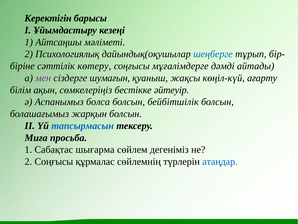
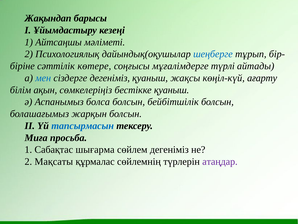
Керектігін: Керектігін -> Жақындап (48, 18)
көтеру: көтеру -> көтере (94, 66)
дәмді: дәмді -> түрлі (223, 66)
мен colour: purple -> blue (43, 78)
сіздерге шумағын: шумағын -> дегеніміз (110, 78)
бестікке әйтеуір: әйтеуір -> қуаныш (172, 90)
2 Соңғысы: Соңғысы -> Мақсаты (54, 161)
атаңдар colour: blue -> purple (220, 161)
